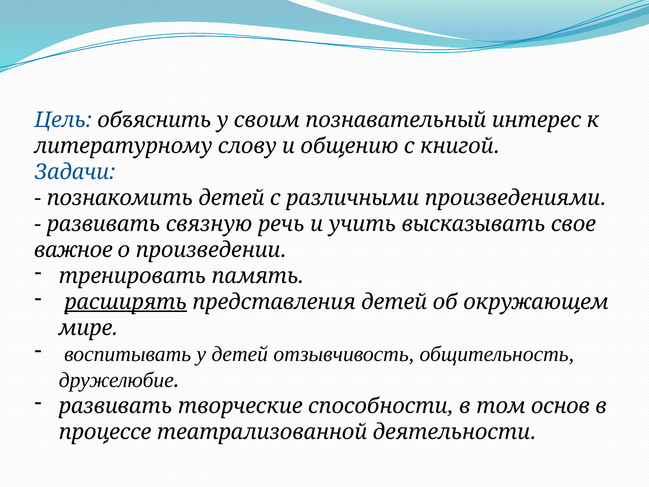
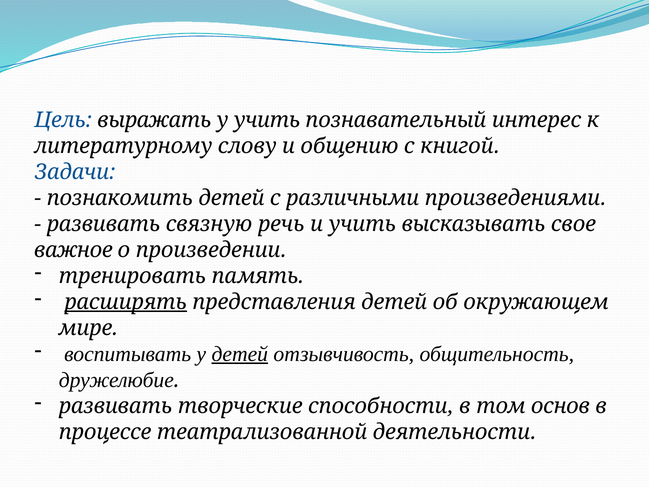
объяснить: объяснить -> выражать (154, 120)
у своим: своим -> учить (267, 120)
детей underline: none -> present (240, 354)
